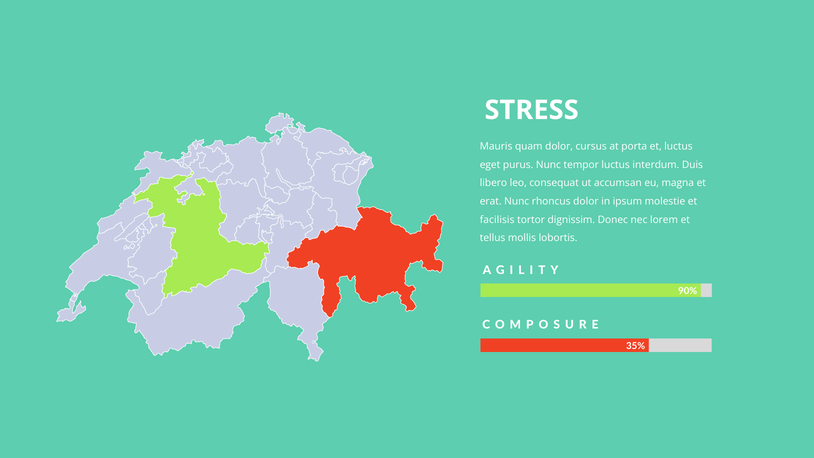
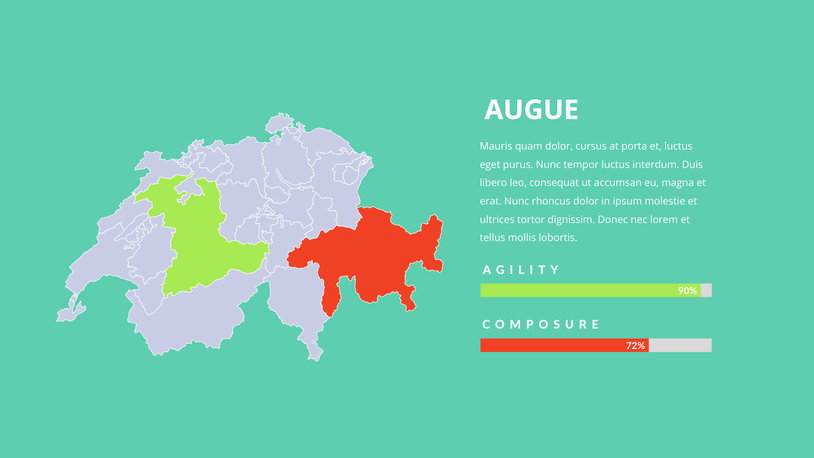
STRESS: STRESS -> AUGUE (532, 110)
facilisis: facilisis -> ultrices (497, 220)
35%: 35% -> 72% (636, 346)
